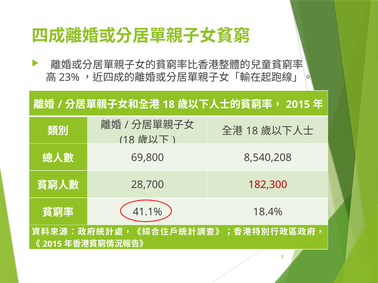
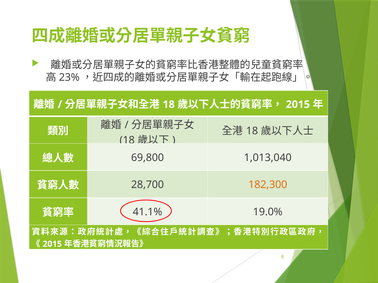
8,540,208: 8,540,208 -> 1,013,040 (268, 158)
182,300 colour: red -> orange (268, 185)
18.4%: 18.4% -> 19.0% (268, 212)
